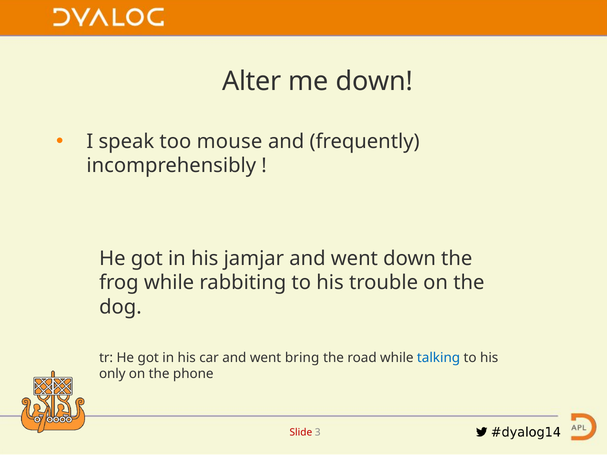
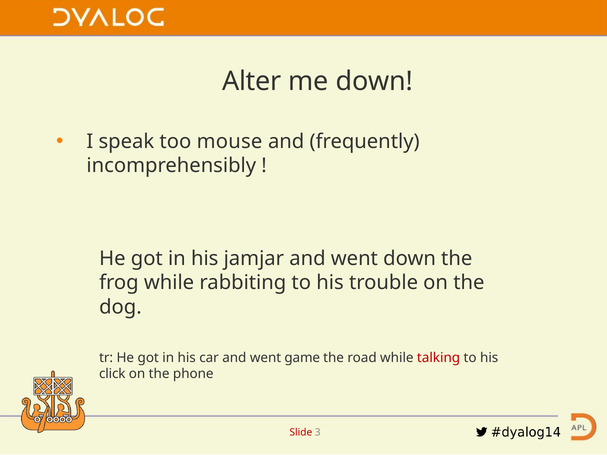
bring: bring -> game (302, 358)
talking colour: blue -> red (439, 358)
only: only -> click (112, 374)
